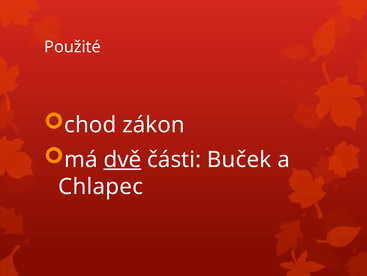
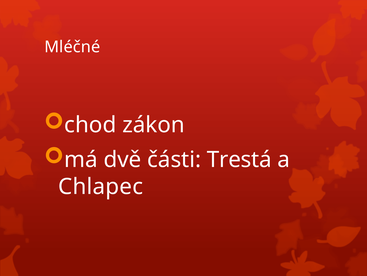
Použité: Použité -> Mléčné (72, 47)
dvě underline: present -> none (122, 159)
Buček: Buček -> Trestá (239, 159)
